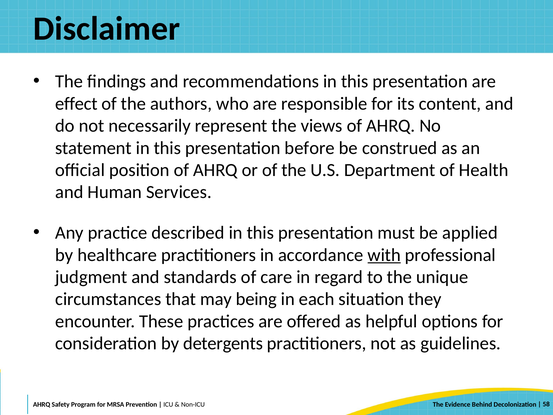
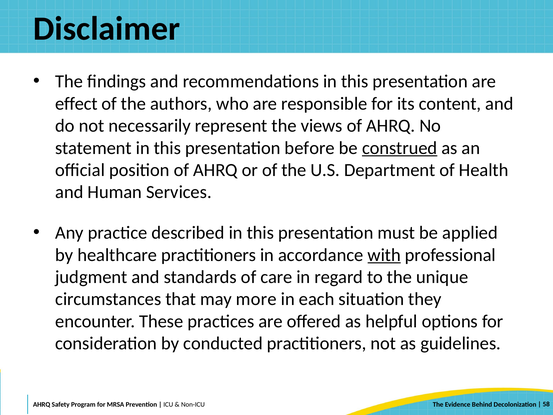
construed underline: none -> present (400, 148)
being: being -> more (256, 299)
detergents: detergents -> conducted (223, 343)
